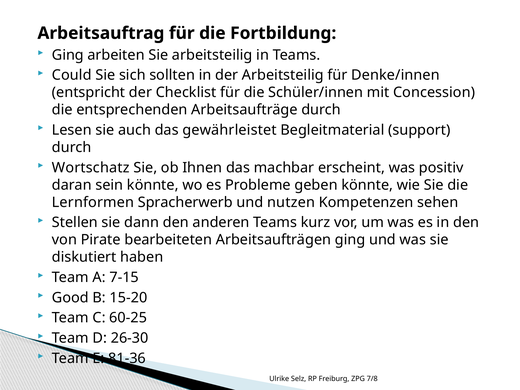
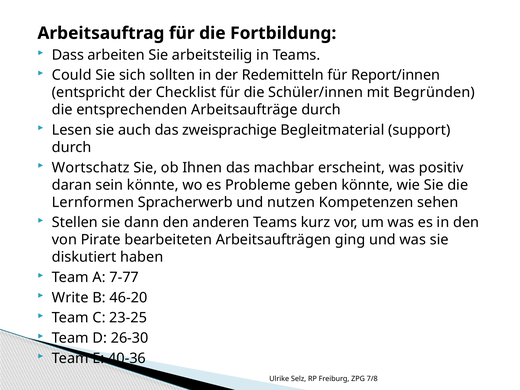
Ging: Ging -> Dass (68, 55)
der Arbeitsteilig: Arbeitsteilig -> Redemitteln (283, 75)
Denke/innen: Denke/innen -> Report/innen (396, 75)
Concession: Concession -> Begründen (434, 92)
gewährleistet: gewährleistet -> zweisprachige (230, 130)
7-15: 7-15 -> 7-77 (124, 277)
Good: Good -> Write (70, 298)
15-20: 15-20 -> 46-20 (128, 298)
60-25: 60-25 -> 23-25 (128, 318)
81-36: 81-36 -> 40-36 (127, 358)
